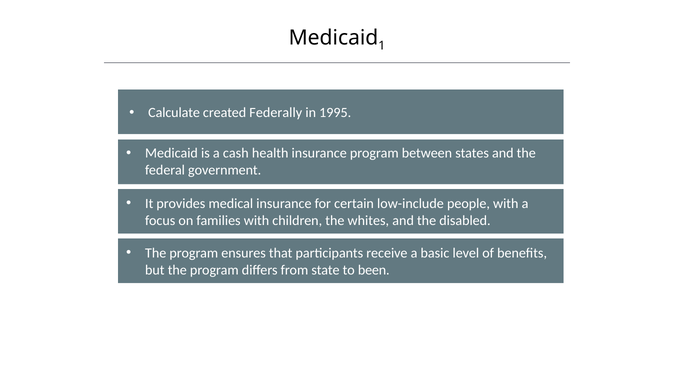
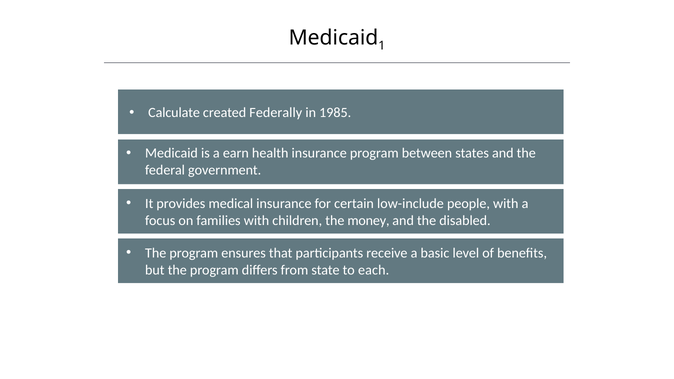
1995: 1995 -> 1985 (335, 113)
cash: cash -> earn (236, 153)
whites: whites -> money (368, 221)
been: been -> each (374, 270)
